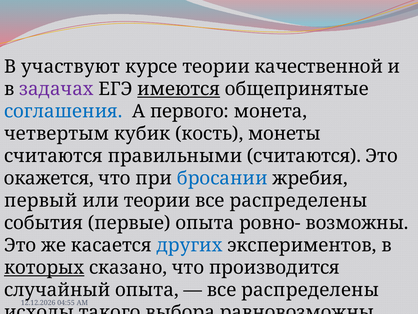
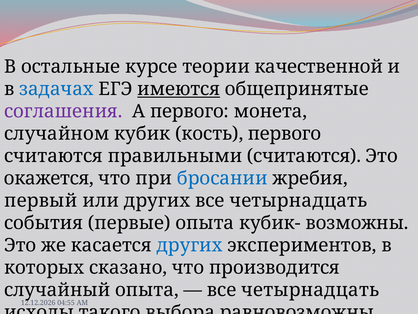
участвуют: участвуют -> остальные (71, 67)
задачах colour: purple -> blue (56, 89)
соглашения colour: blue -> purple (63, 111)
четвертым: четвертым -> случайном (57, 134)
кость монеты: монеты -> первого (285, 134)
или теории: теории -> других (157, 201)
распределены: распределены -> четырнадцать (298, 201)
ровно-: ровно- -> кубик- (270, 223)
которых underline: present -> none (44, 267)
распределены: распределены -> четырнадцать (310, 290)
